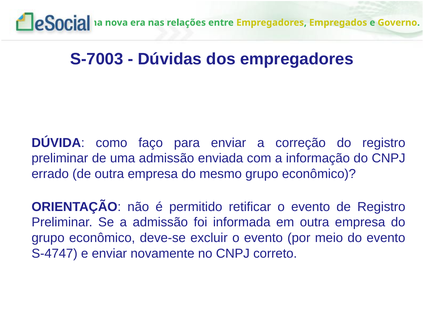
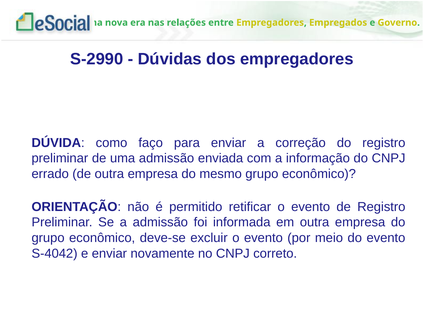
S-7003: S-7003 -> S-2990 (97, 59)
S-4747: S-4747 -> S-4042 (55, 253)
